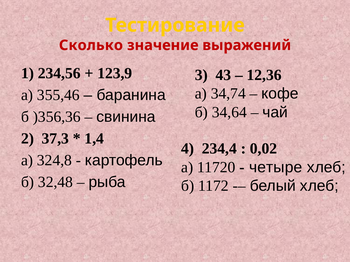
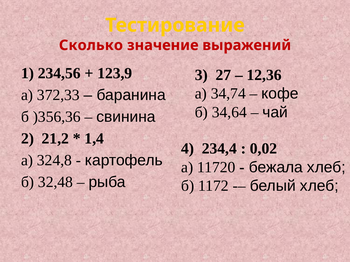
43: 43 -> 27 (223, 75)
355,46: 355,46 -> 372,33 (58, 95)
37,3: 37,3 -> 21,2 (55, 139)
четыре: четыре -> бежала (276, 168)
